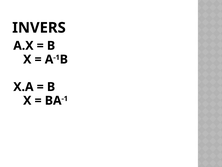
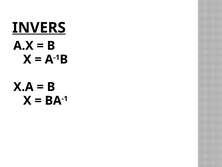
INVERS underline: none -> present (39, 28)
